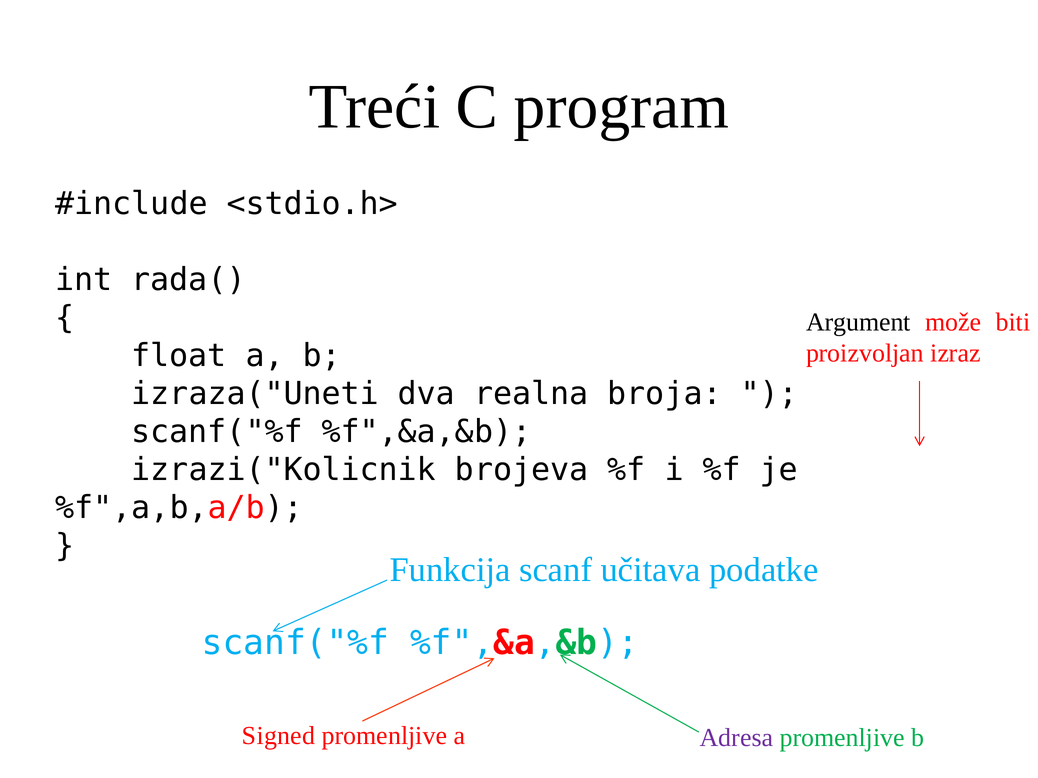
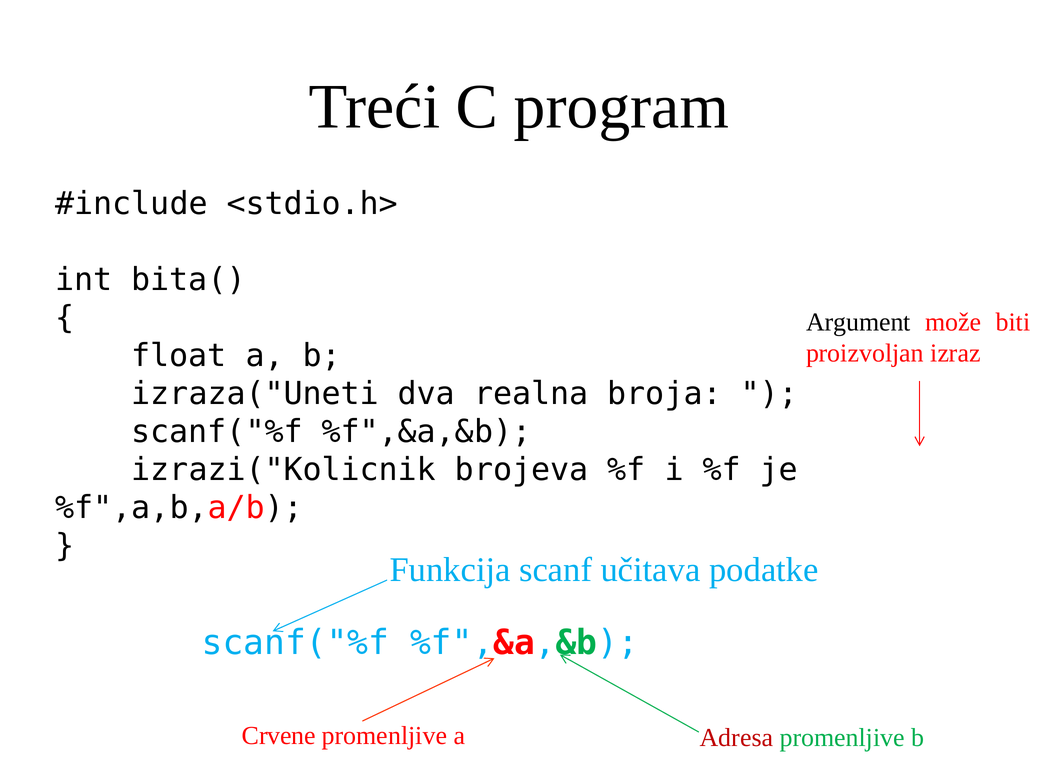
rada(: rada( -> bita( (189, 280)
Signed: Signed -> Crvene (279, 736)
Adresa colour: purple -> red (736, 738)
